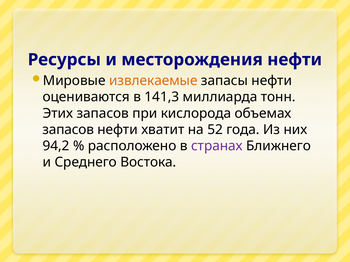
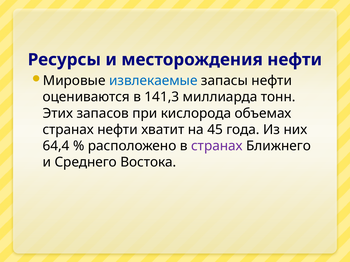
извлекаемые colour: orange -> blue (153, 81)
запасов: запасов -> странах (68, 130)
52: 52 -> 45 (215, 130)
94,2: 94,2 -> 64,4 (56, 146)
